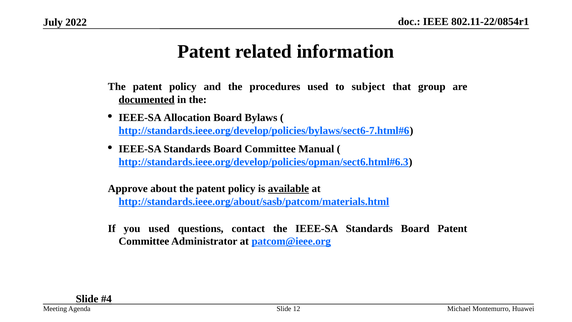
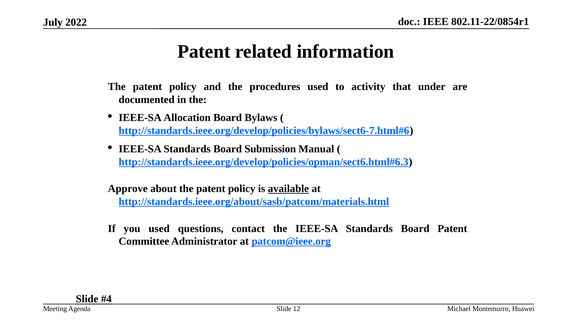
subject: subject -> activity (368, 87)
group: group -> under (432, 87)
documented underline: present -> none (147, 99)
Board Committee: Committee -> Submission (270, 149)
